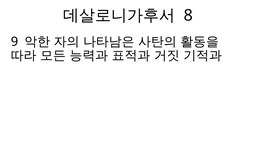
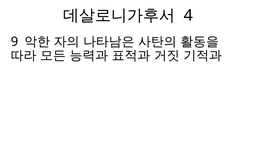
8: 8 -> 4 (188, 15)
